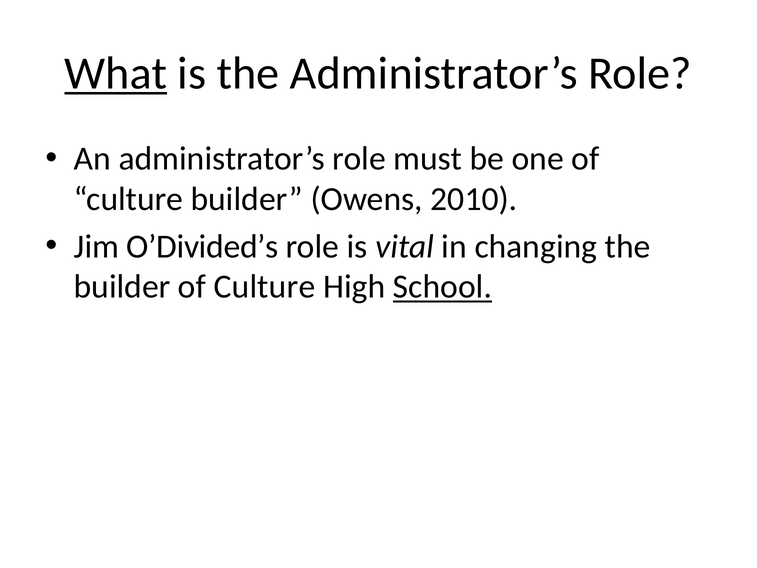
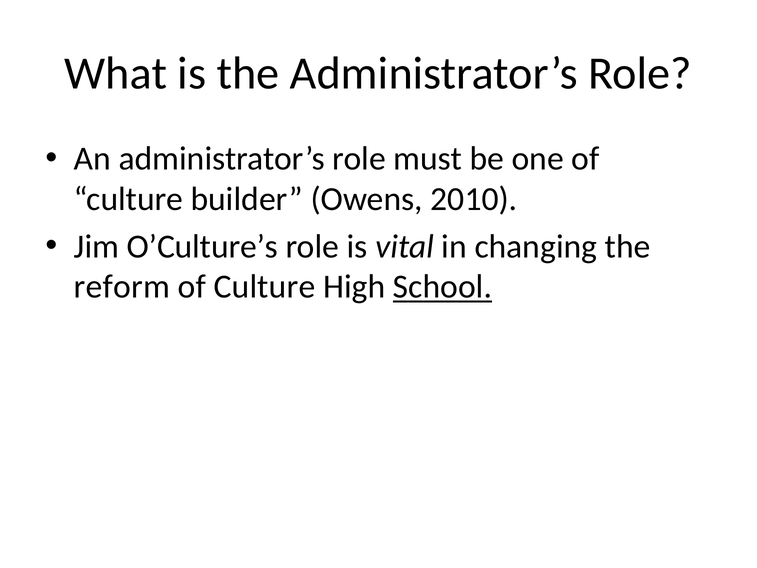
What underline: present -> none (116, 73)
O’Divided’s: O’Divided’s -> O’Culture’s (202, 246)
builder: builder -> reform (122, 287)
